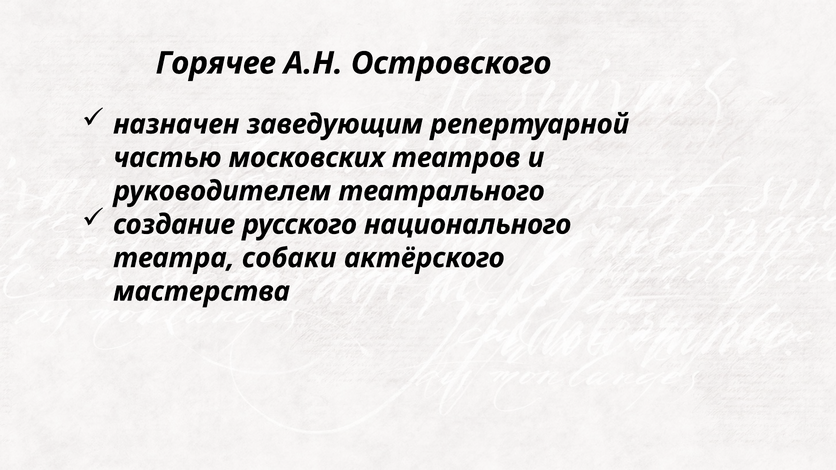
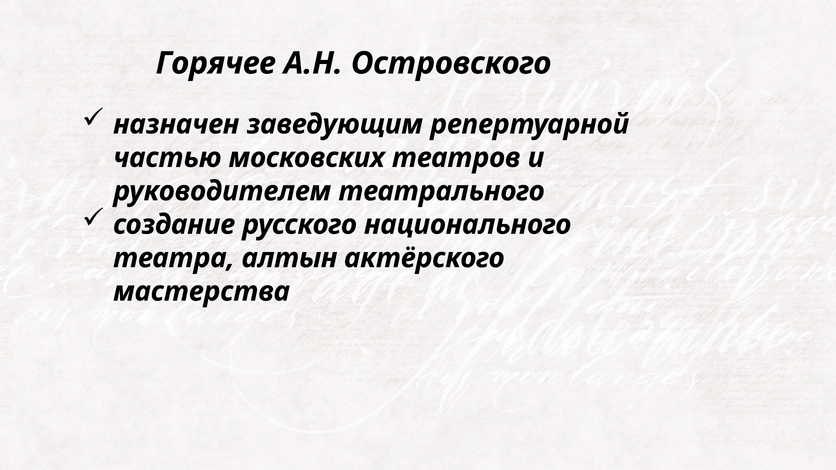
собаки: собаки -> алтын (290, 258)
